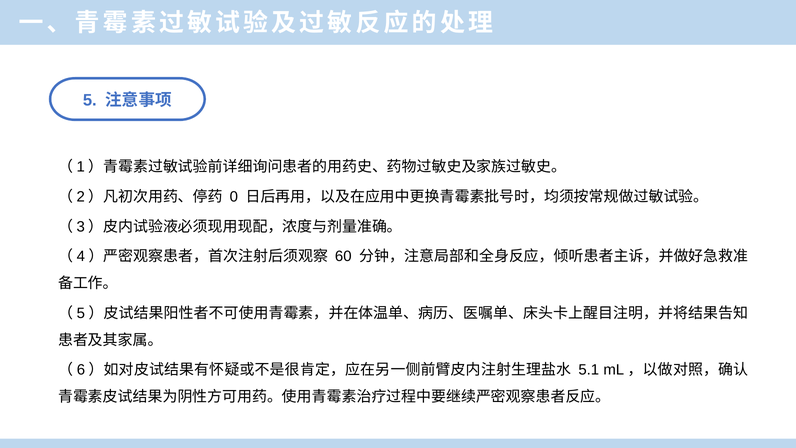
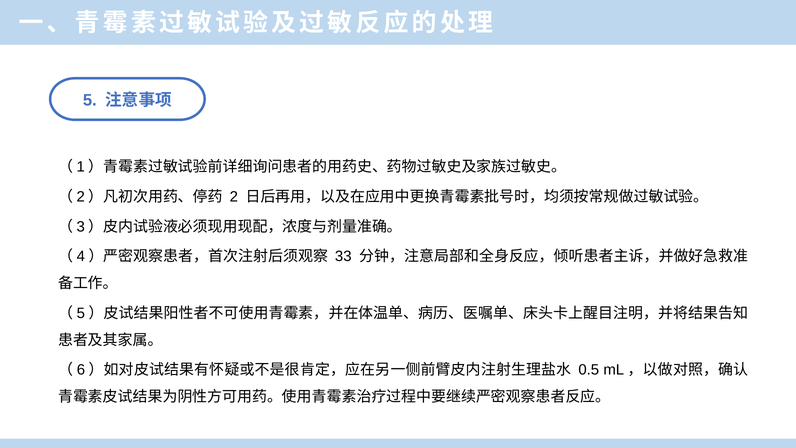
0: 0 -> 2 (234, 197)
60: 60 -> 33 (343, 256)
5.1: 5.1 -> 0.5 (589, 370)
